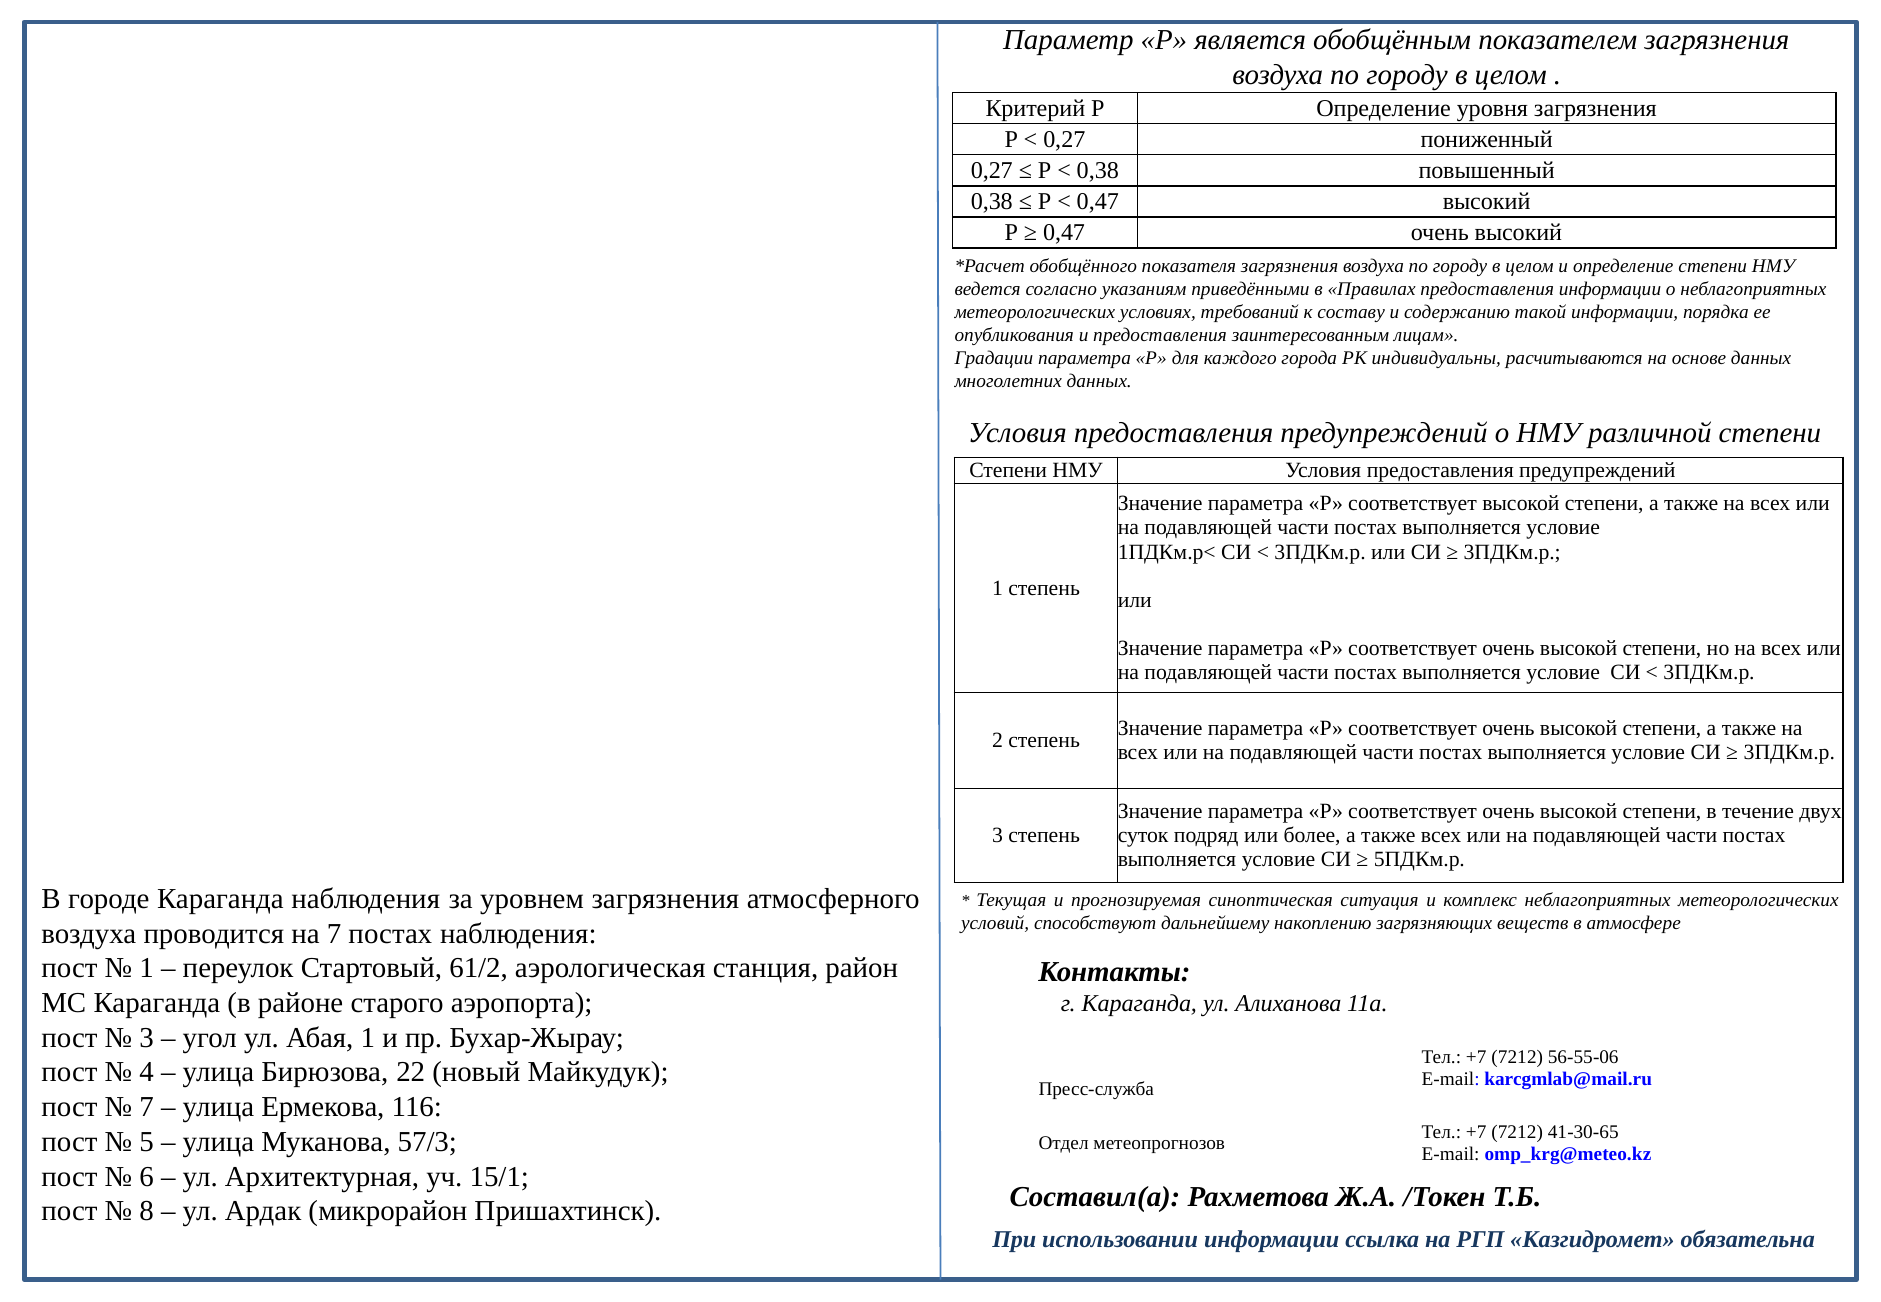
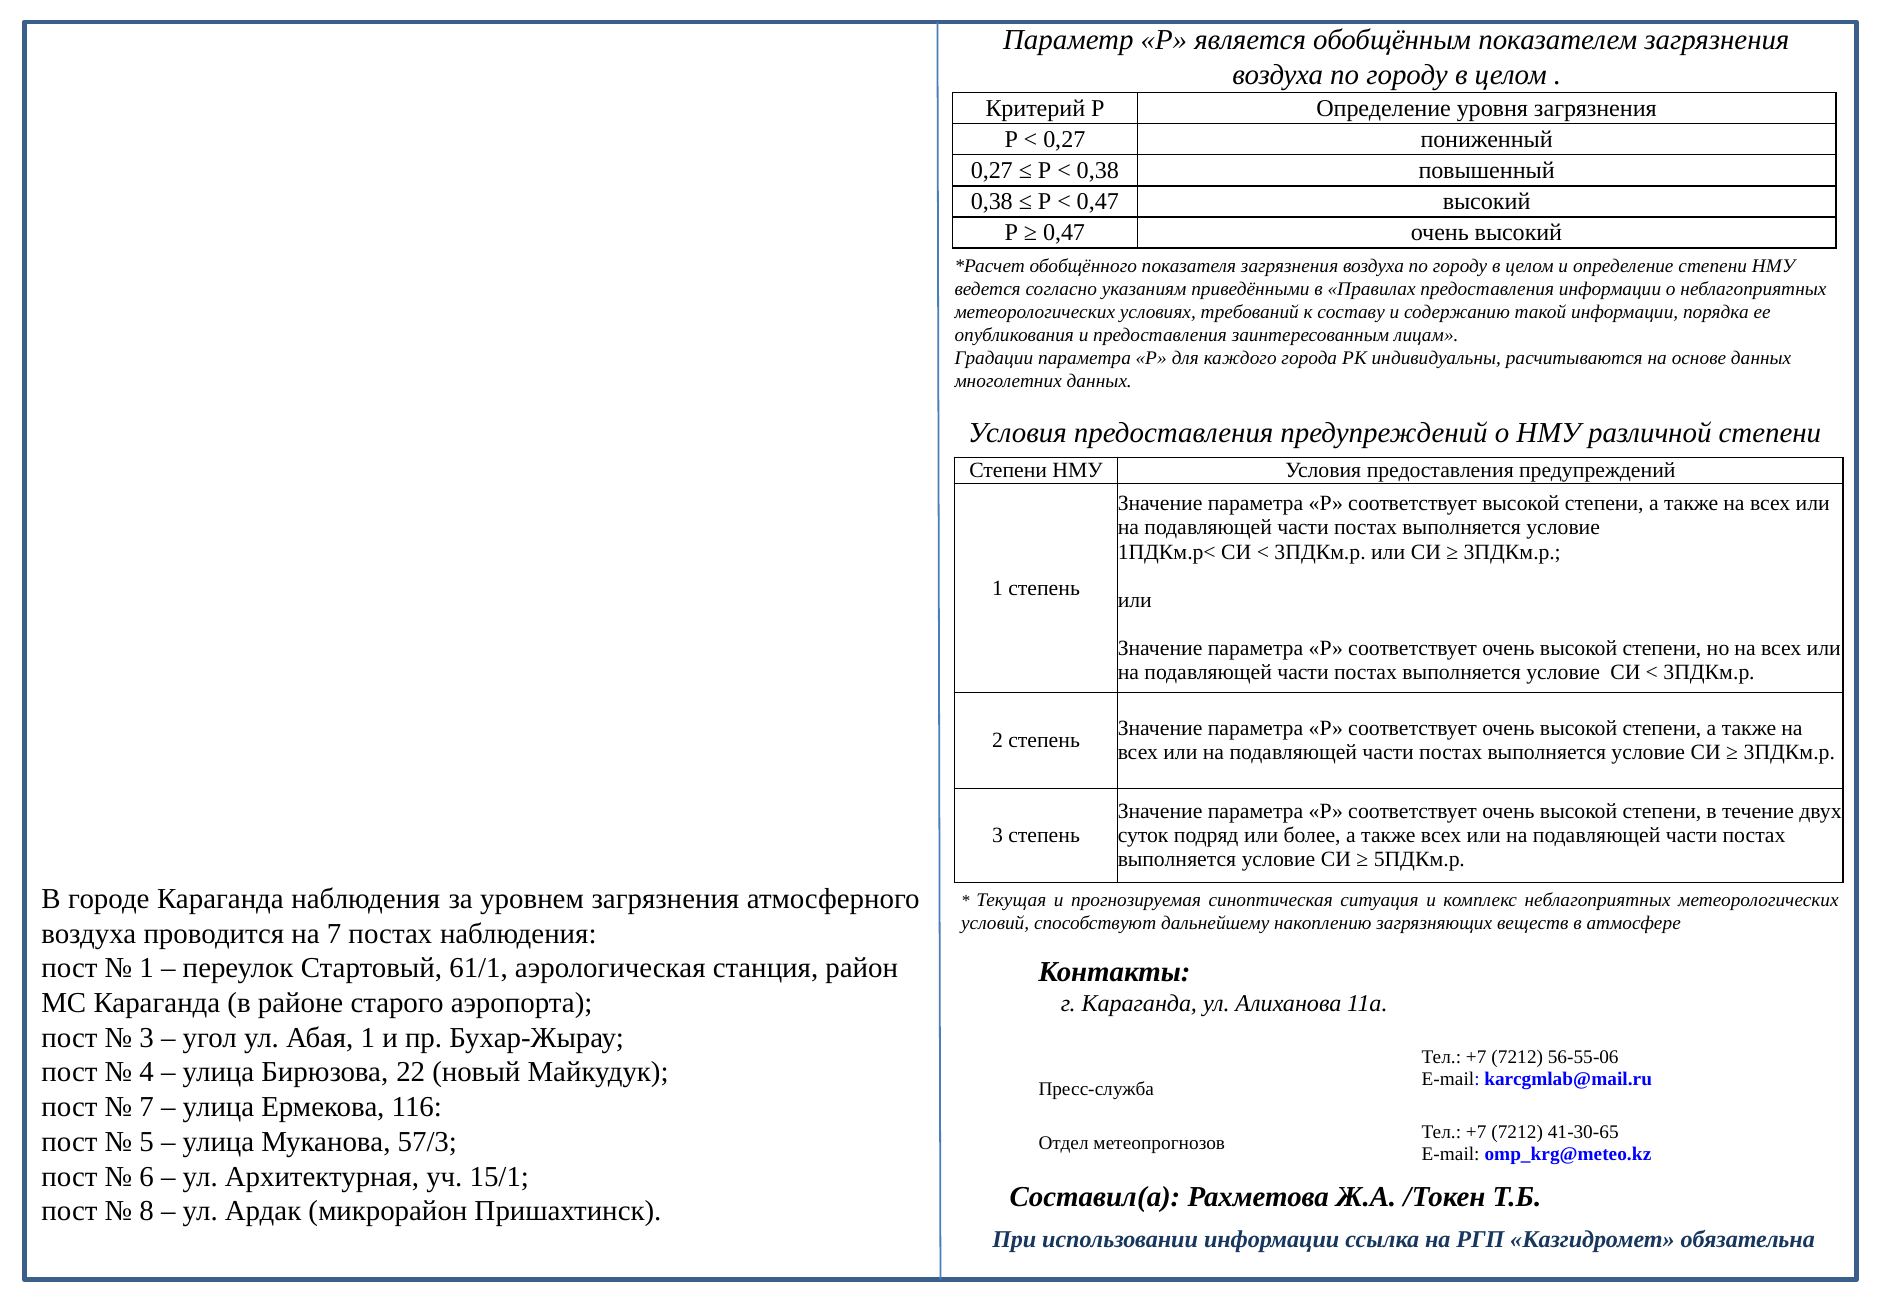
61/2: 61/2 -> 61/1 (479, 968)
